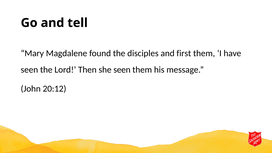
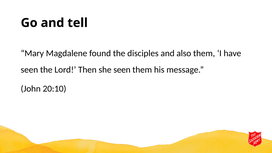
first: first -> also (184, 53)
20:12: 20:12 -> 20:10 (54, 89)
